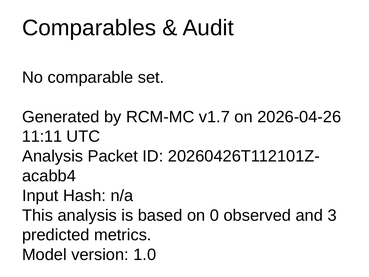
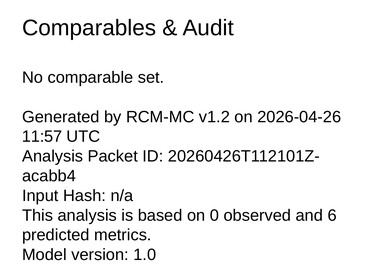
v1.7: v1.7 -> v1.2 (214, 117)
11:11: 11:11 -> 11:57 (42, 136)
3: 3 -> 6 (332, 215)
